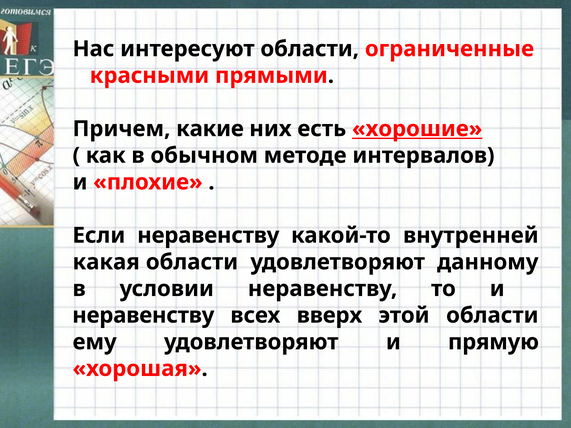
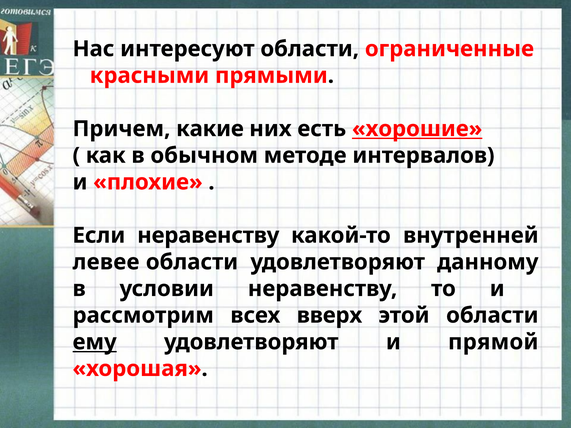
какая: какая -> левее (106, 262)
неравенству: неравенству -> рассмотрим (143, 316)
ему underline: none -> present (95, 342)
прямую: прямую -> прямой (493, 342)
